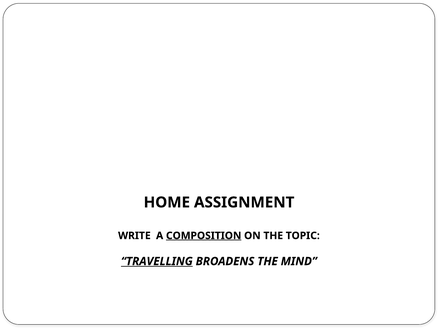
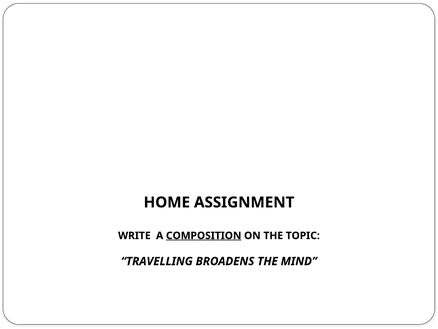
TRAVELLING underline: present -> none (157, 261)
